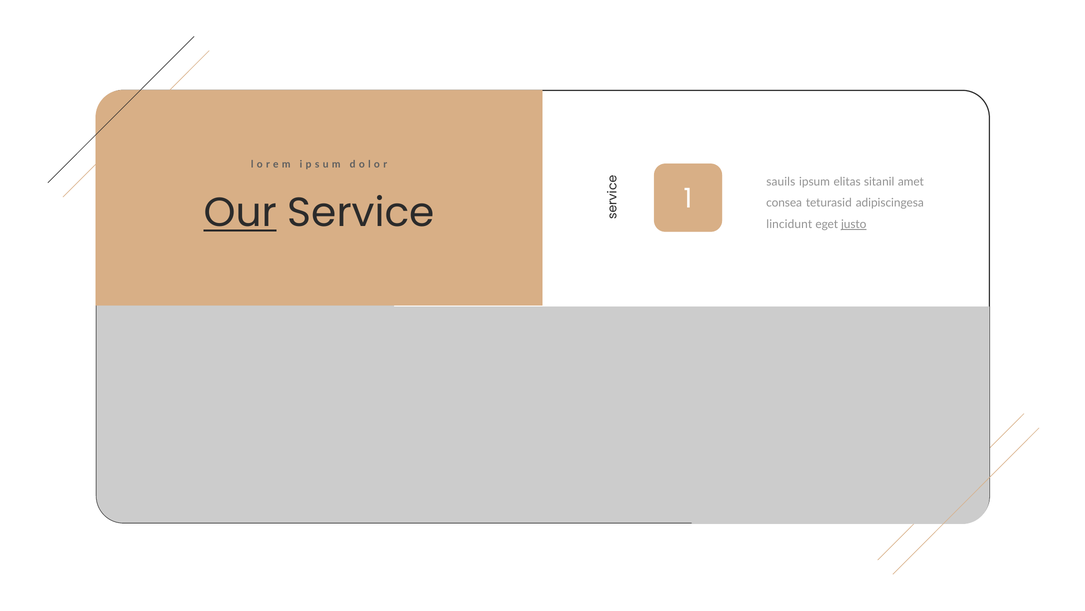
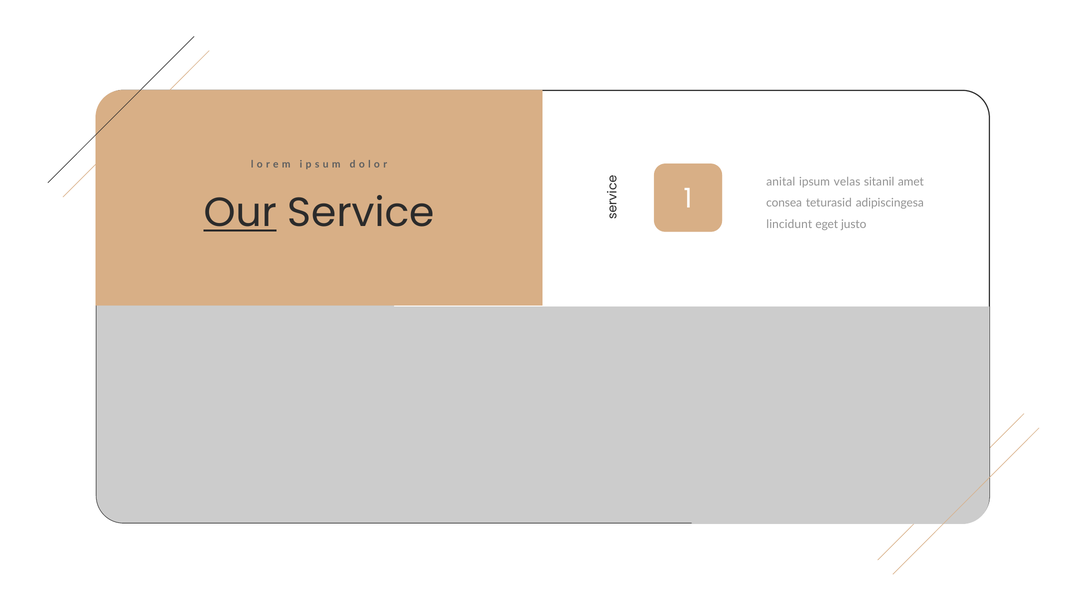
sauils: sauils -> anital (781, 181)
elitas: elitas -> velas (847, 181)
justo underline: present -> none (854, 224)
